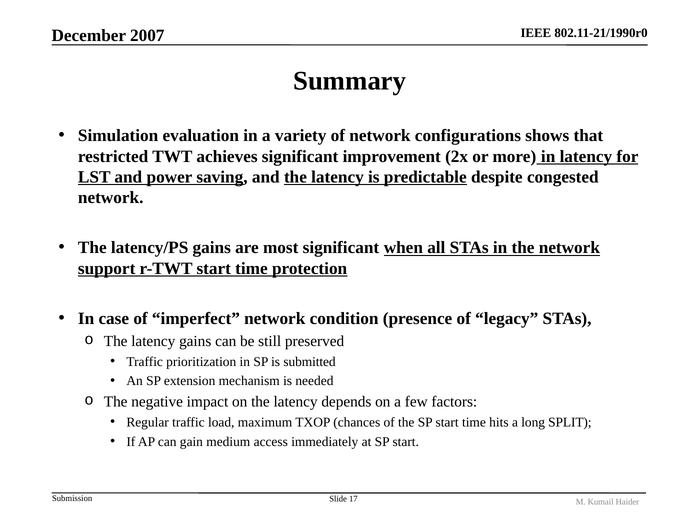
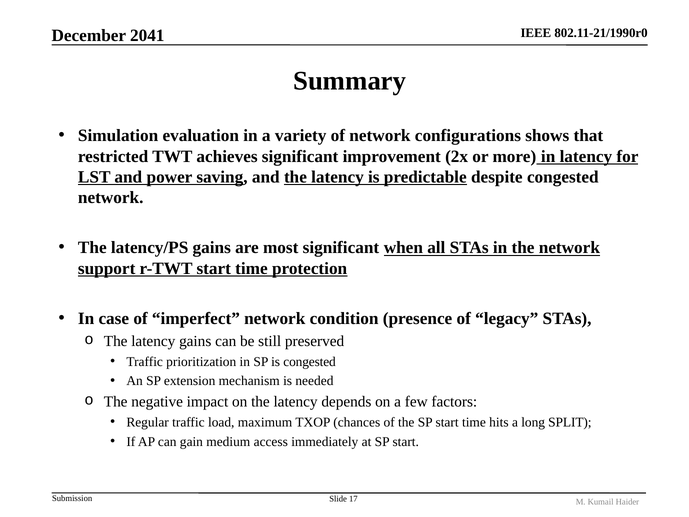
2007: 2007 -> 2041 (147, 36)
is submitted: submitted -> congested (310, 361)
